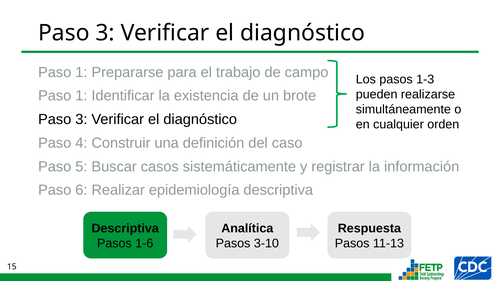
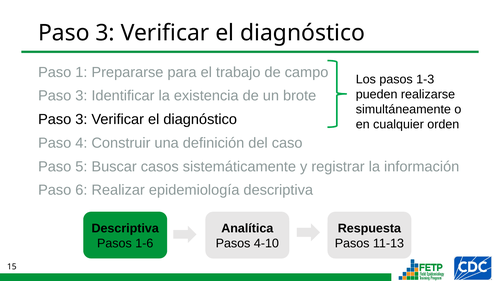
1: 1 -> 3 (81, 96)
3-10: 3-10 -> 4-10 (266, 244)
